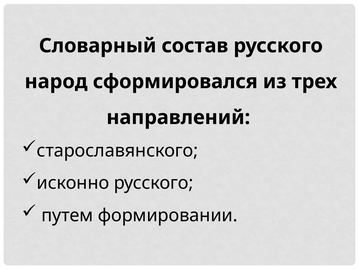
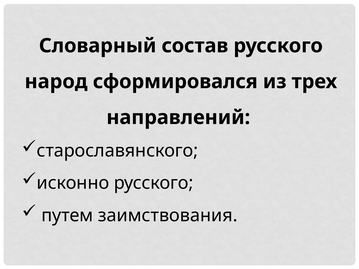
формировании: формировании -> заимствования (168, 216)
